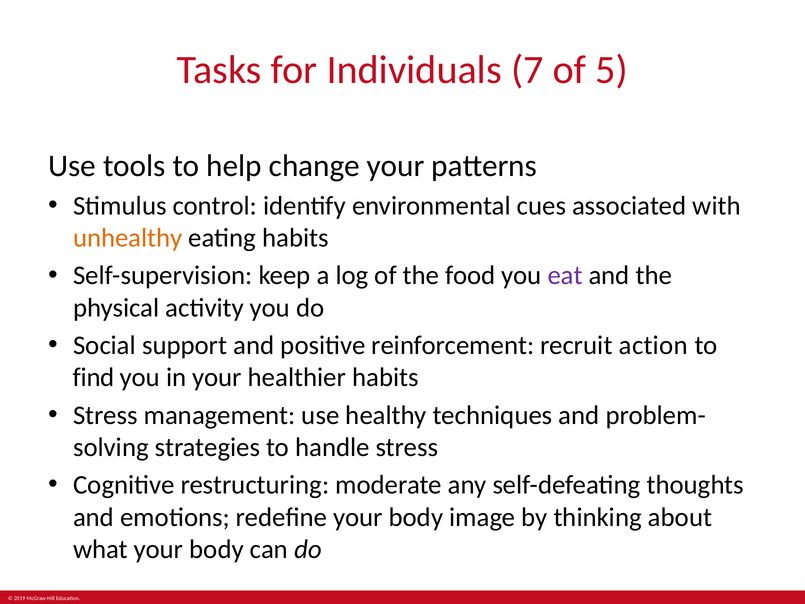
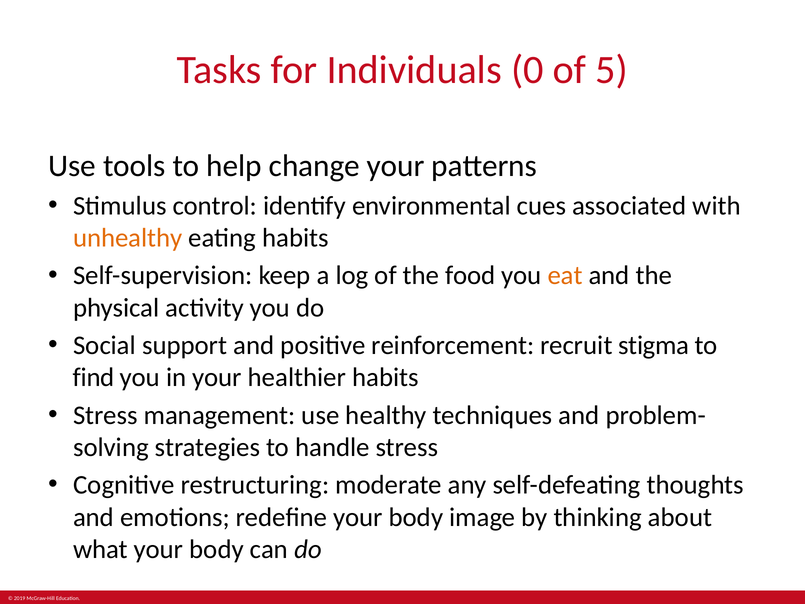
7: 7 -> 0 (527, 70)
eat colour: purple -> orange (565, 276)
action: action -> stigma (654, 345)
